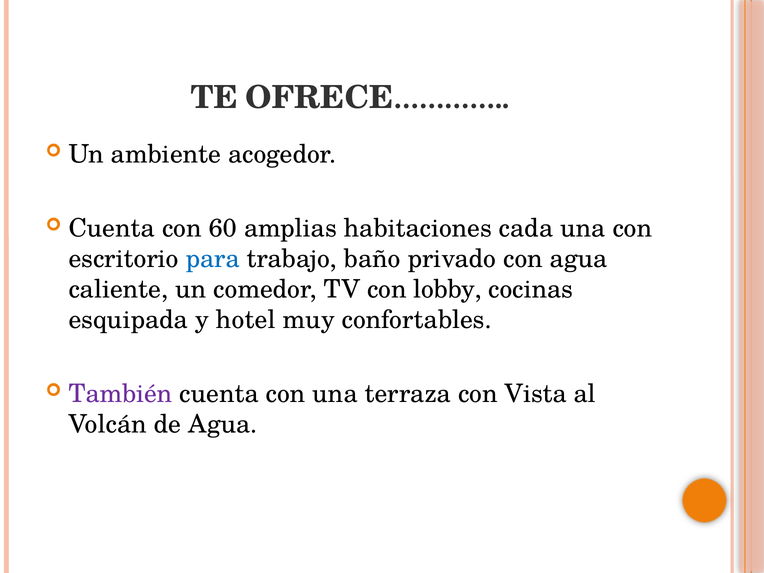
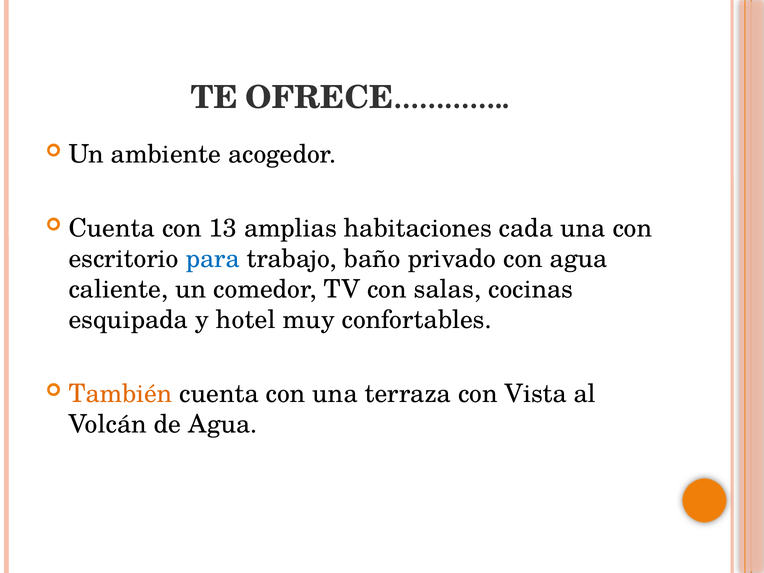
60: 60 -> 13 (223, 228)
lobby: lobby -> salas (447, 290)
También colour: purple -> orange (121, 394)
